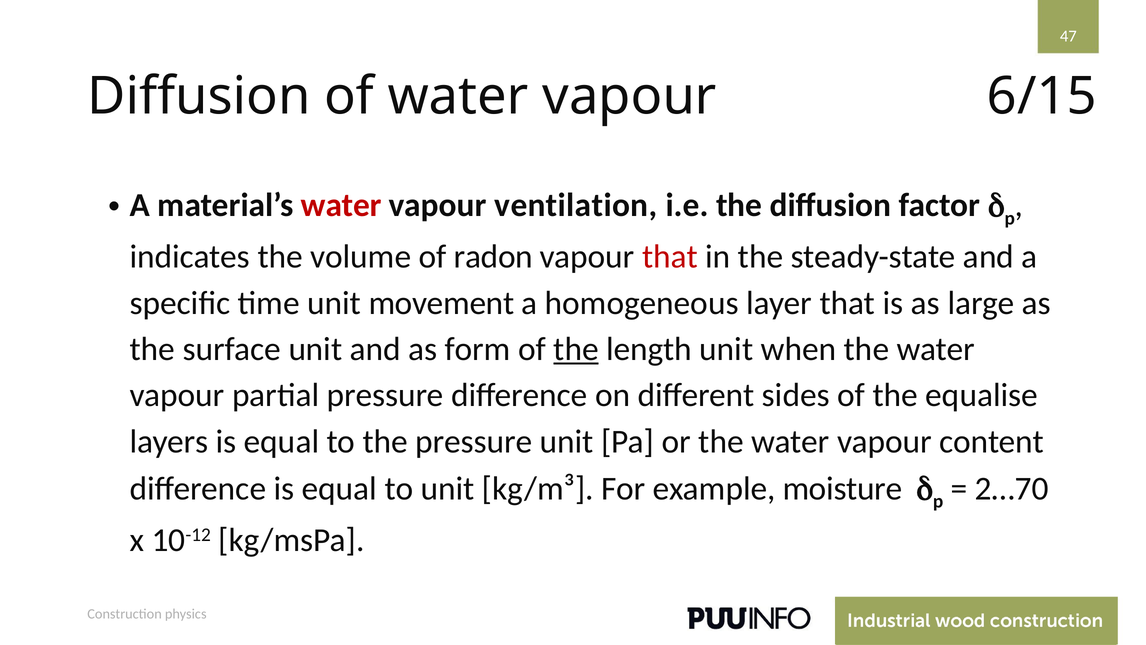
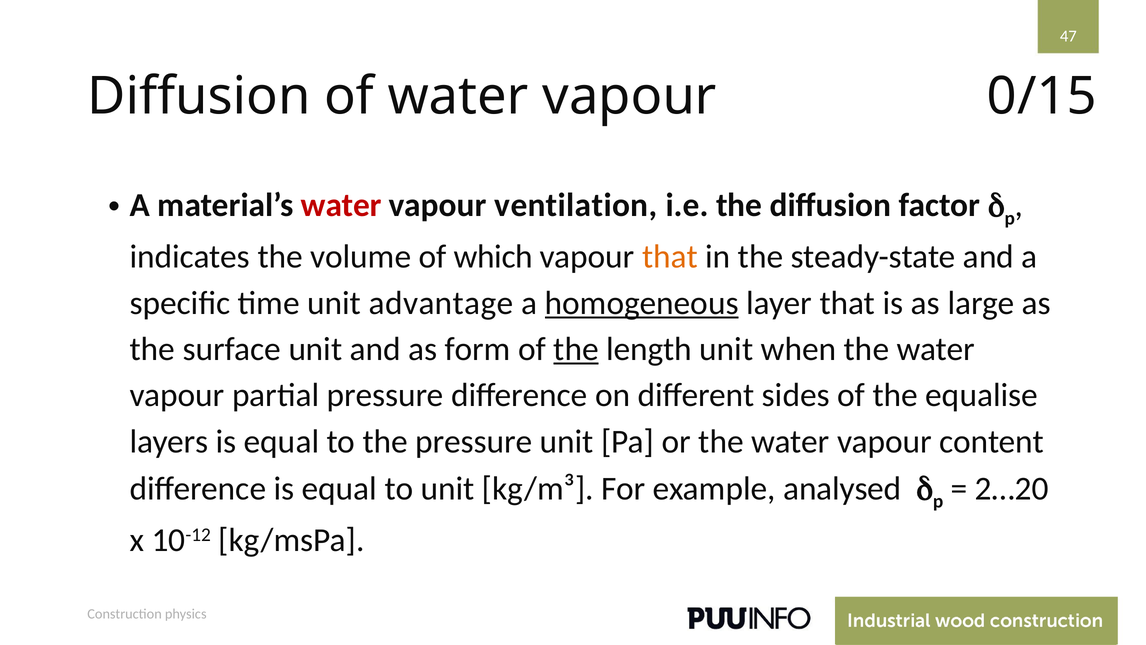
6/15: 6/15 -> 0/15 (1042, 96)
radon: radon -> which (493, 257)
that colour: red -> orange (670, 257)
movement: movement -> advantage (441, 303)
homogeneous underline: none -> present (642, 303)
moisture: moisture -> analysed (842, 488)
2…70: 2…70 -> 2…20 (1012, 488)
